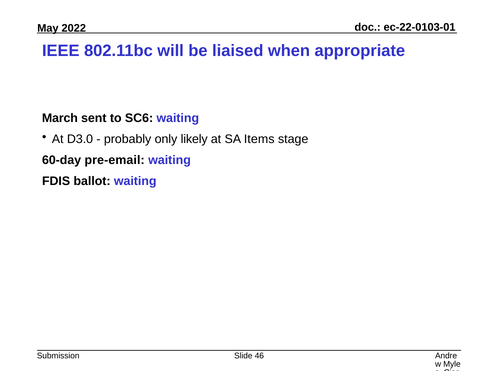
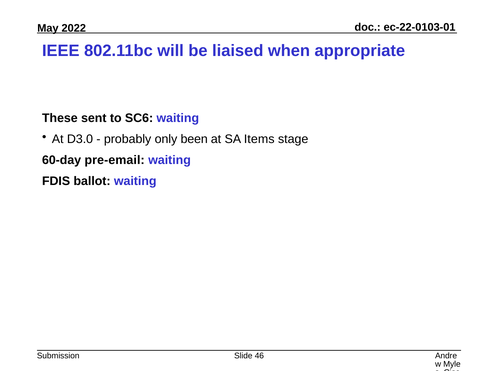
March: March -> These (60, 118)
likely: likely -> been (194, 139)
